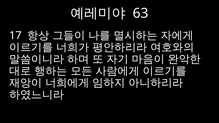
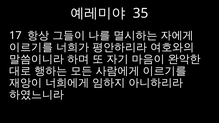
63: 63 -> 35 (141, 13)
